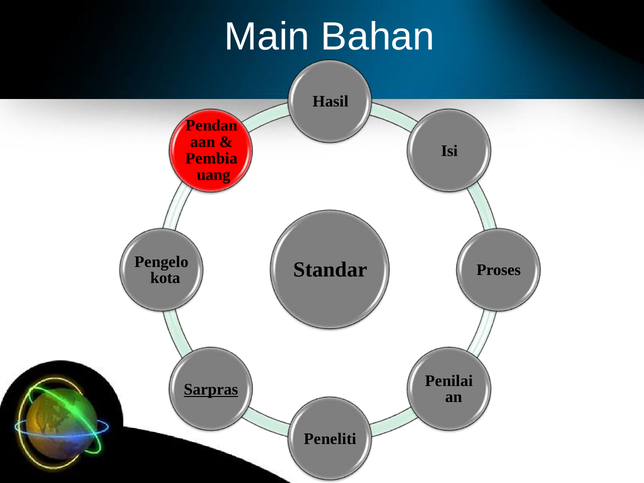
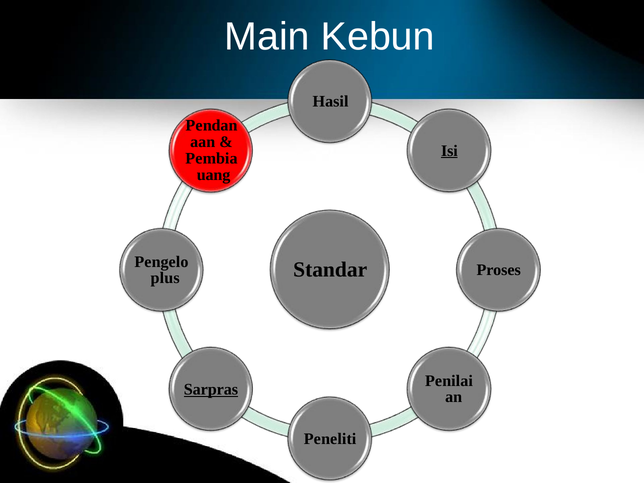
Bahan: Bahan -> Kebun (378, 37)
Isi underline: none -> present (449, 151)
kota: kota -> plus (165, 278)
